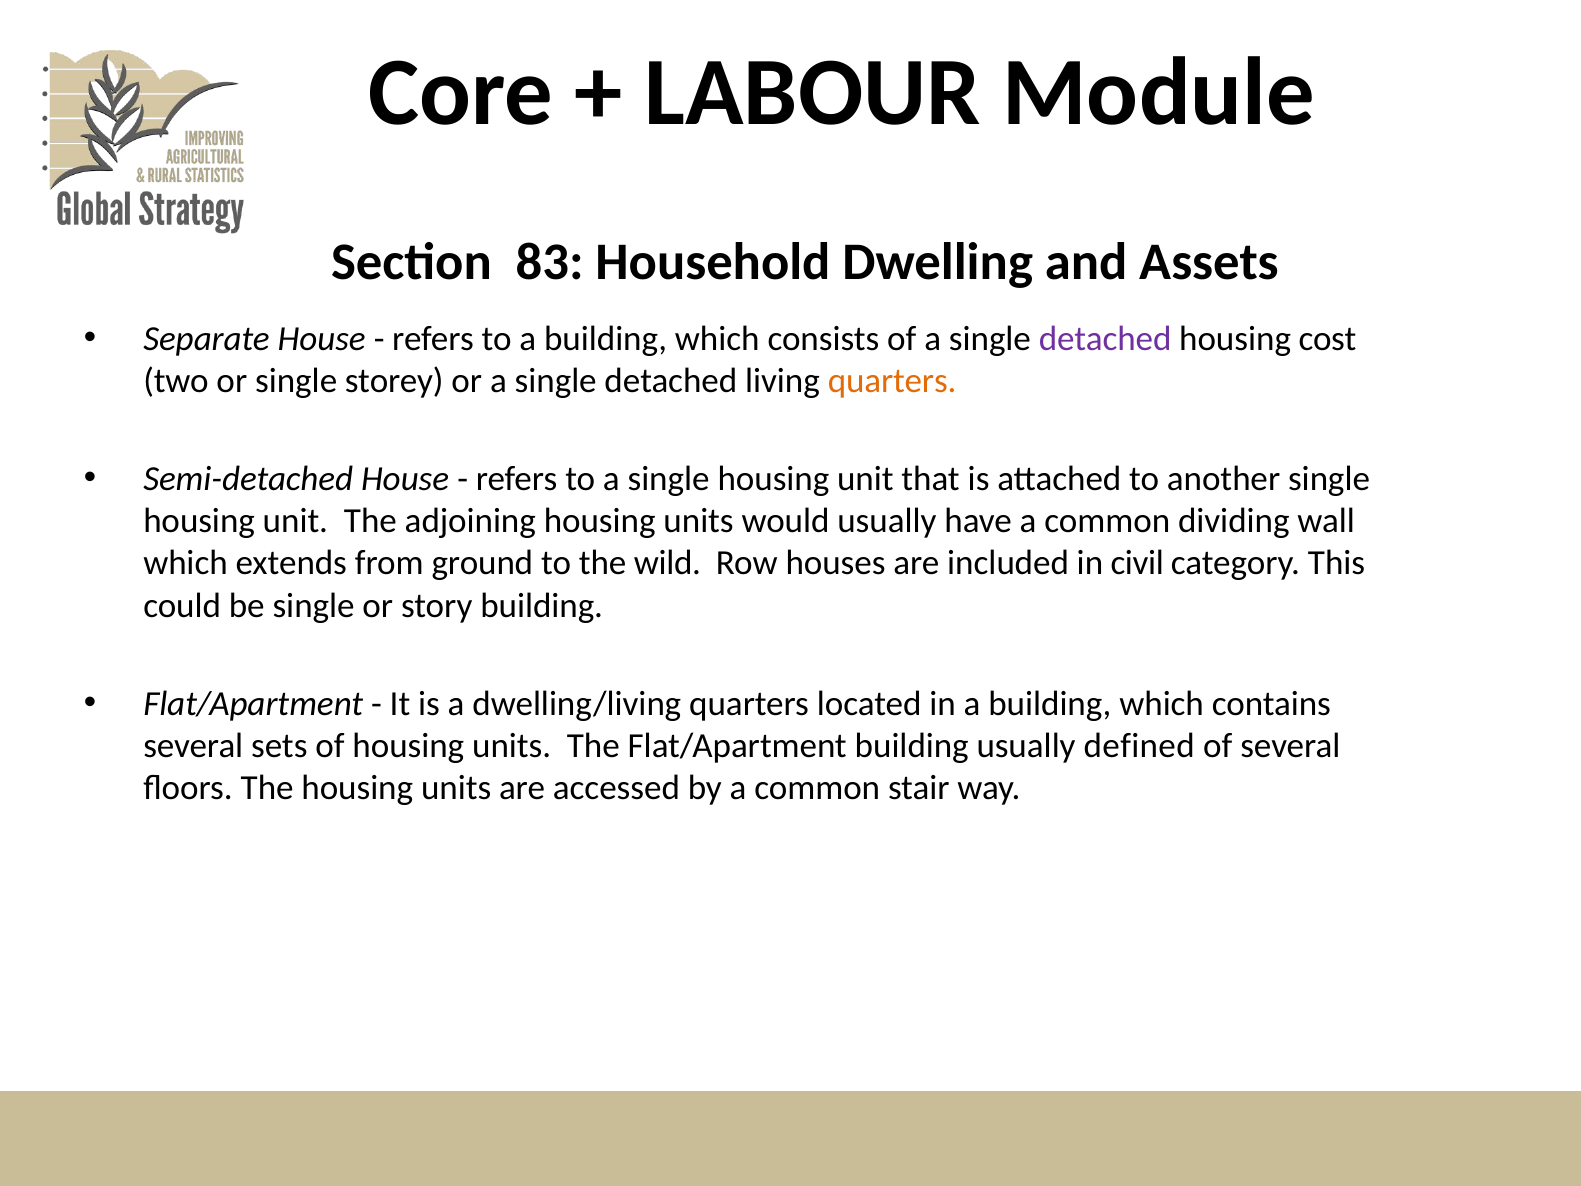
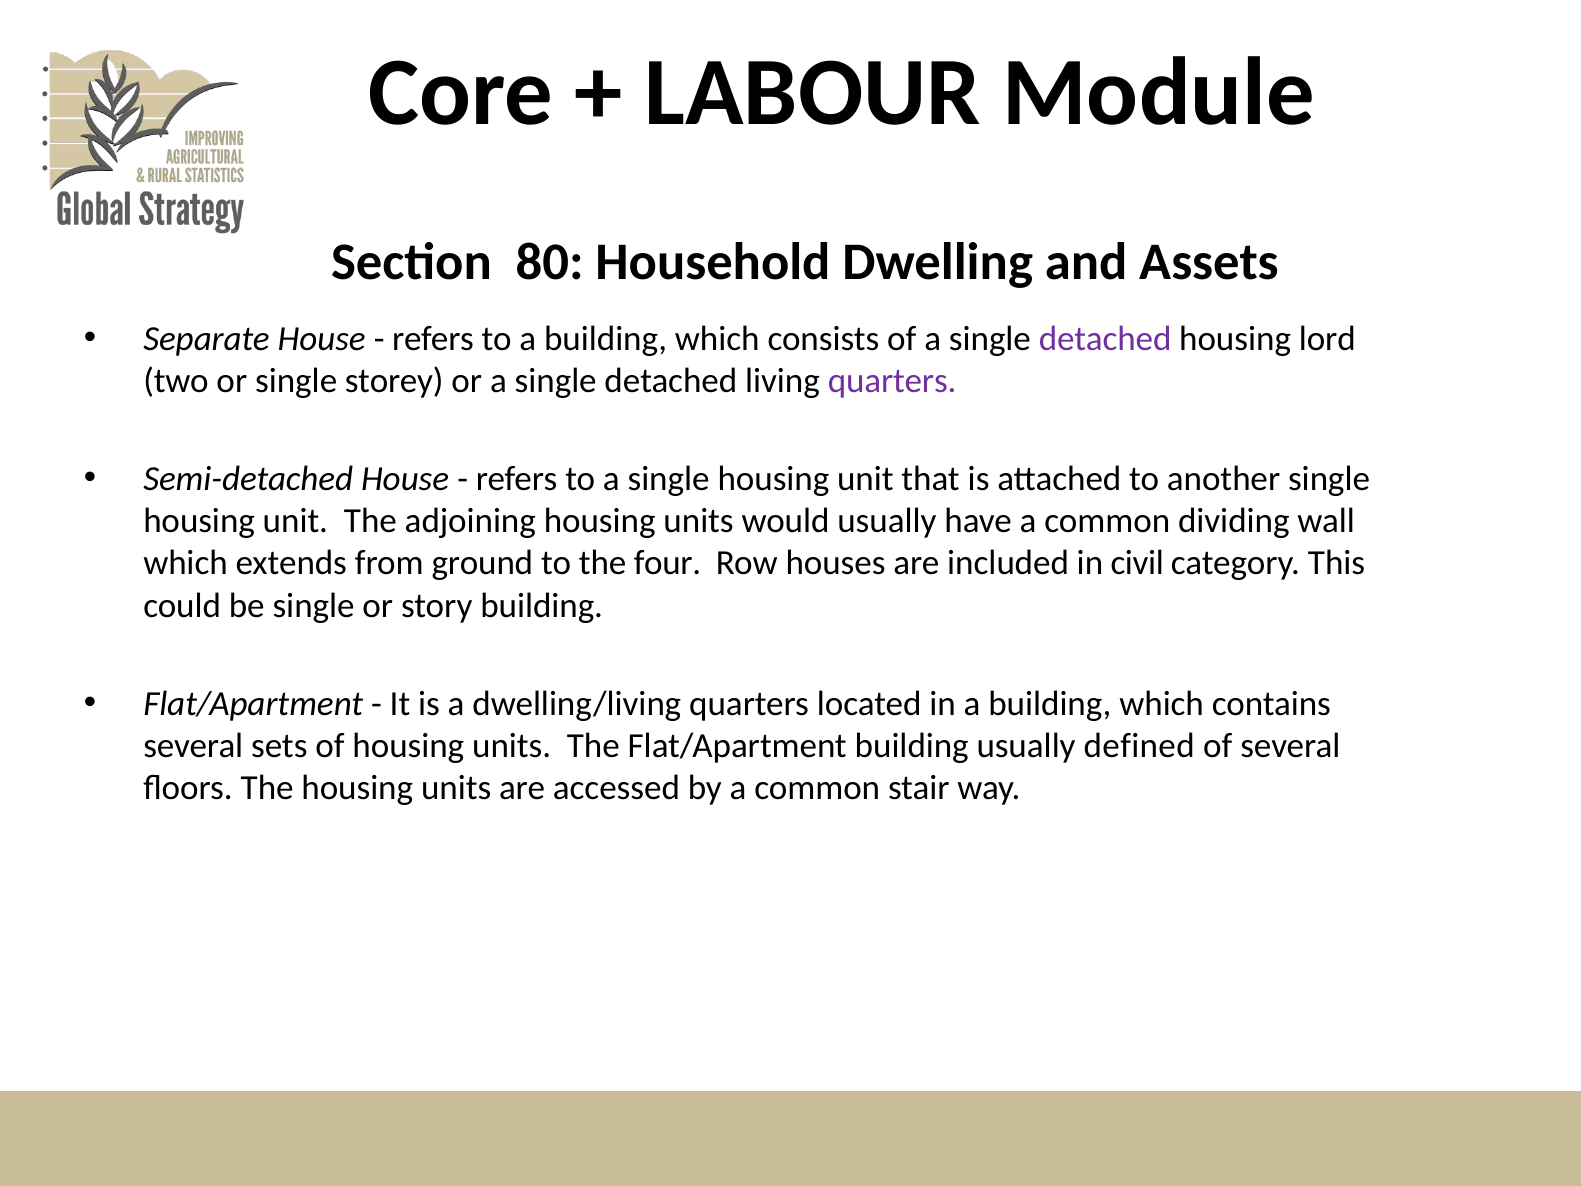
83: 83 -> 80 (550, 262)
cost: cost -> lord (1327, 338)
quarters colour: orange -> purple (892, 381)
wild: wild -> four (667, 563)
